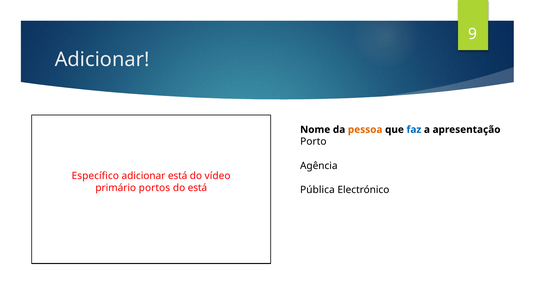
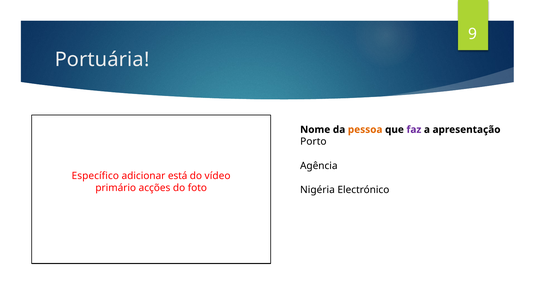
Adicionar: Adicionar -> Portuária (102, 60)
faz colour: blue -> purple (414, 130)
portos: portos -> acções (154, 188)
do está: está -> foto (197, 188)
Pública: Pública -> Nigéria (317, 190)
